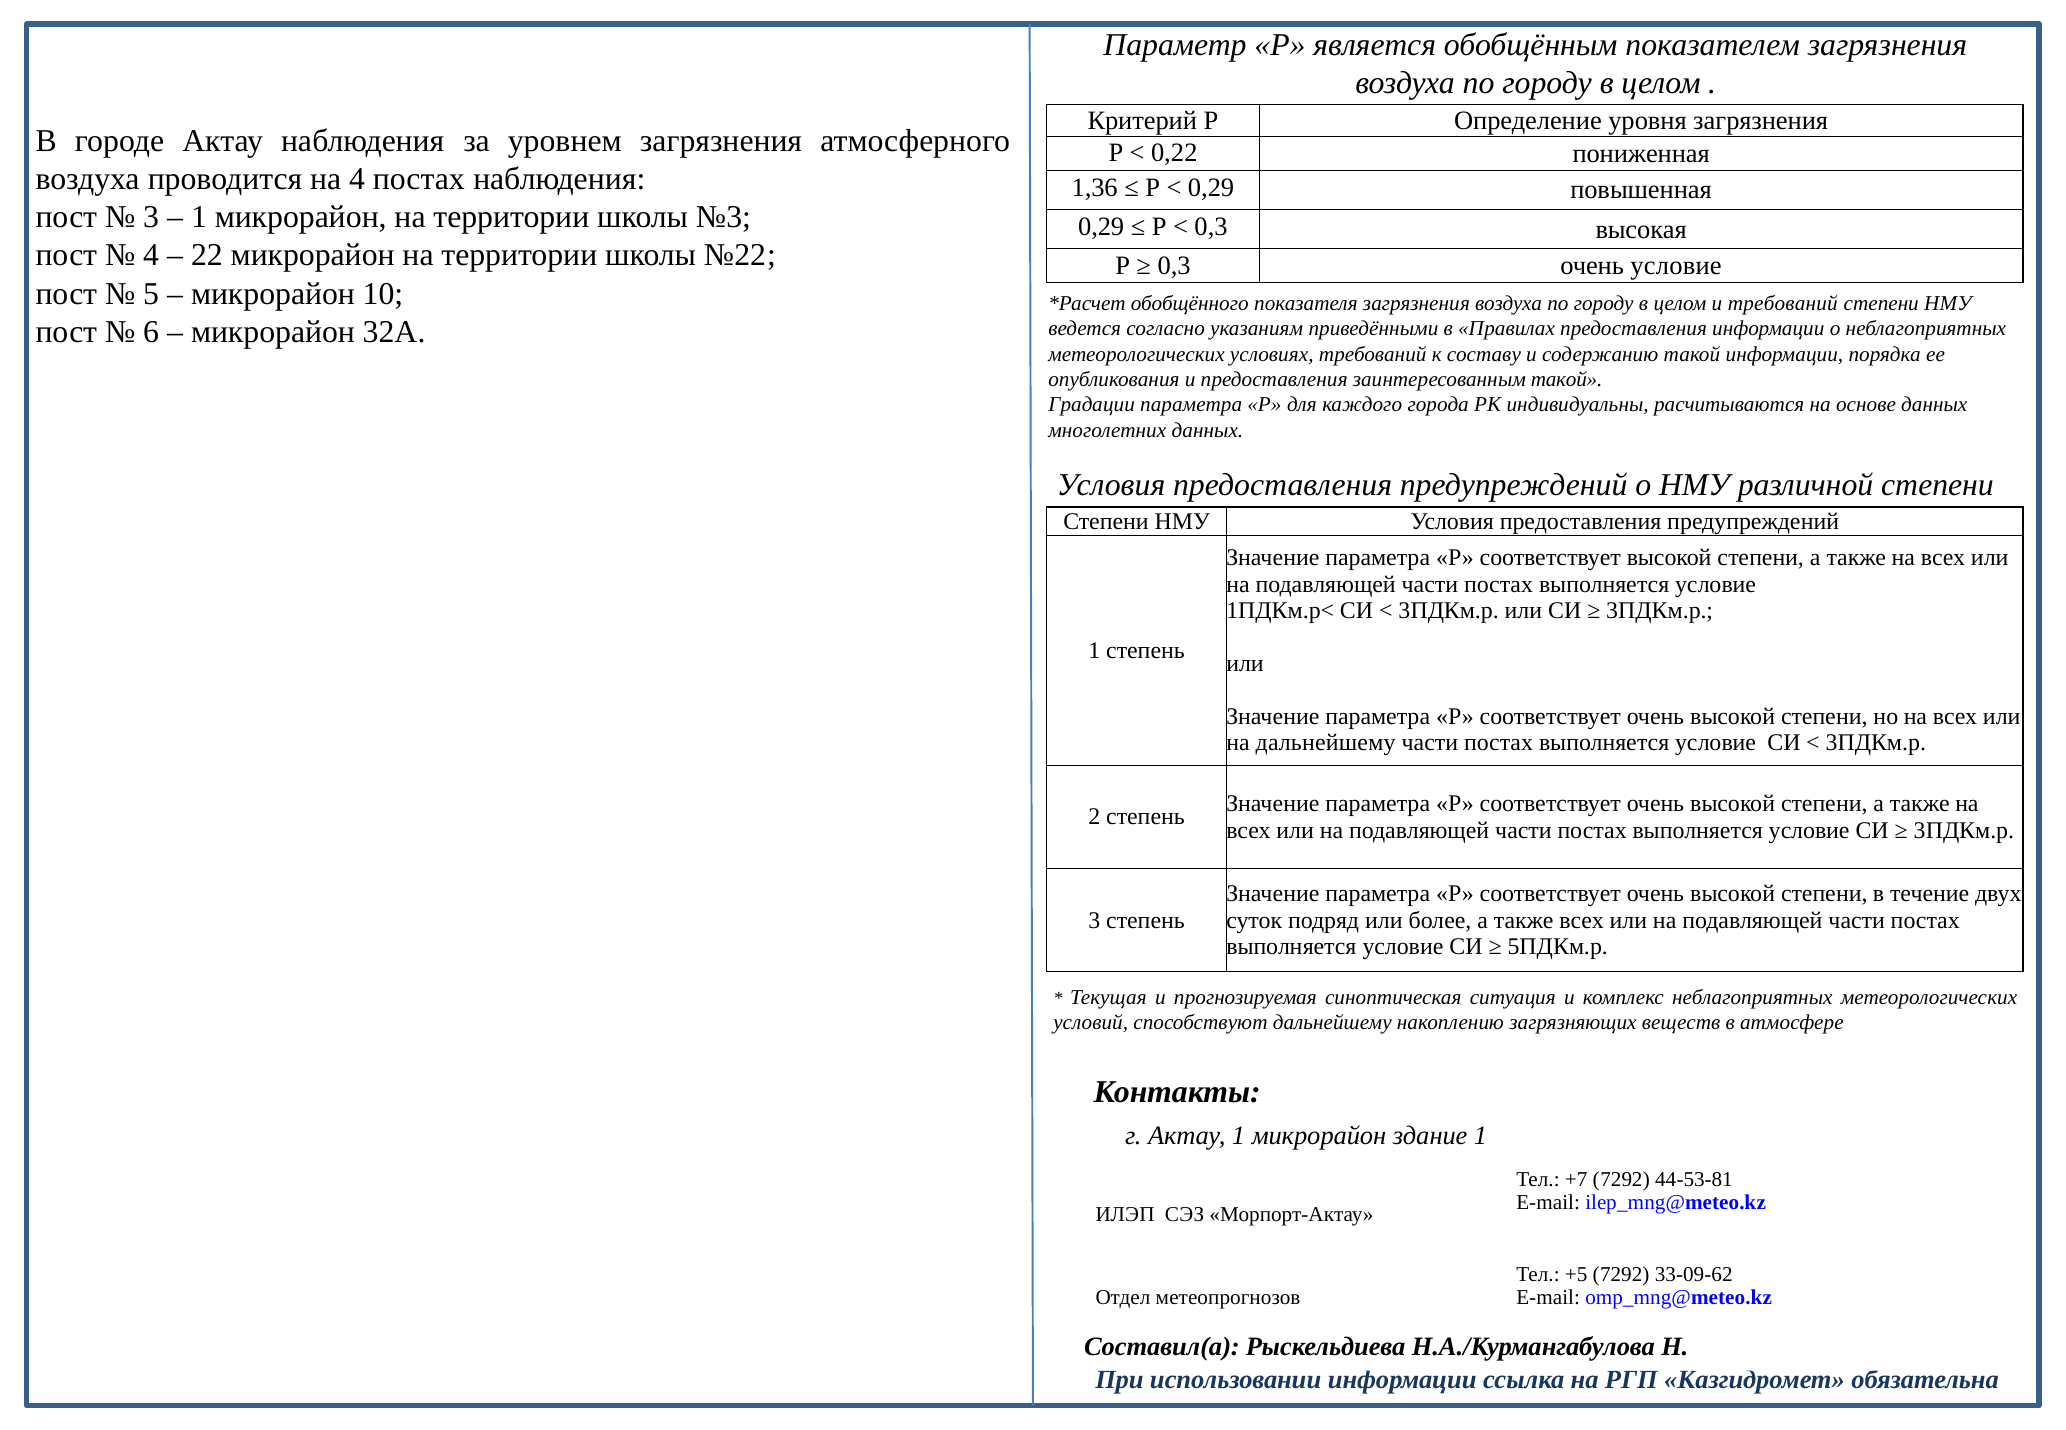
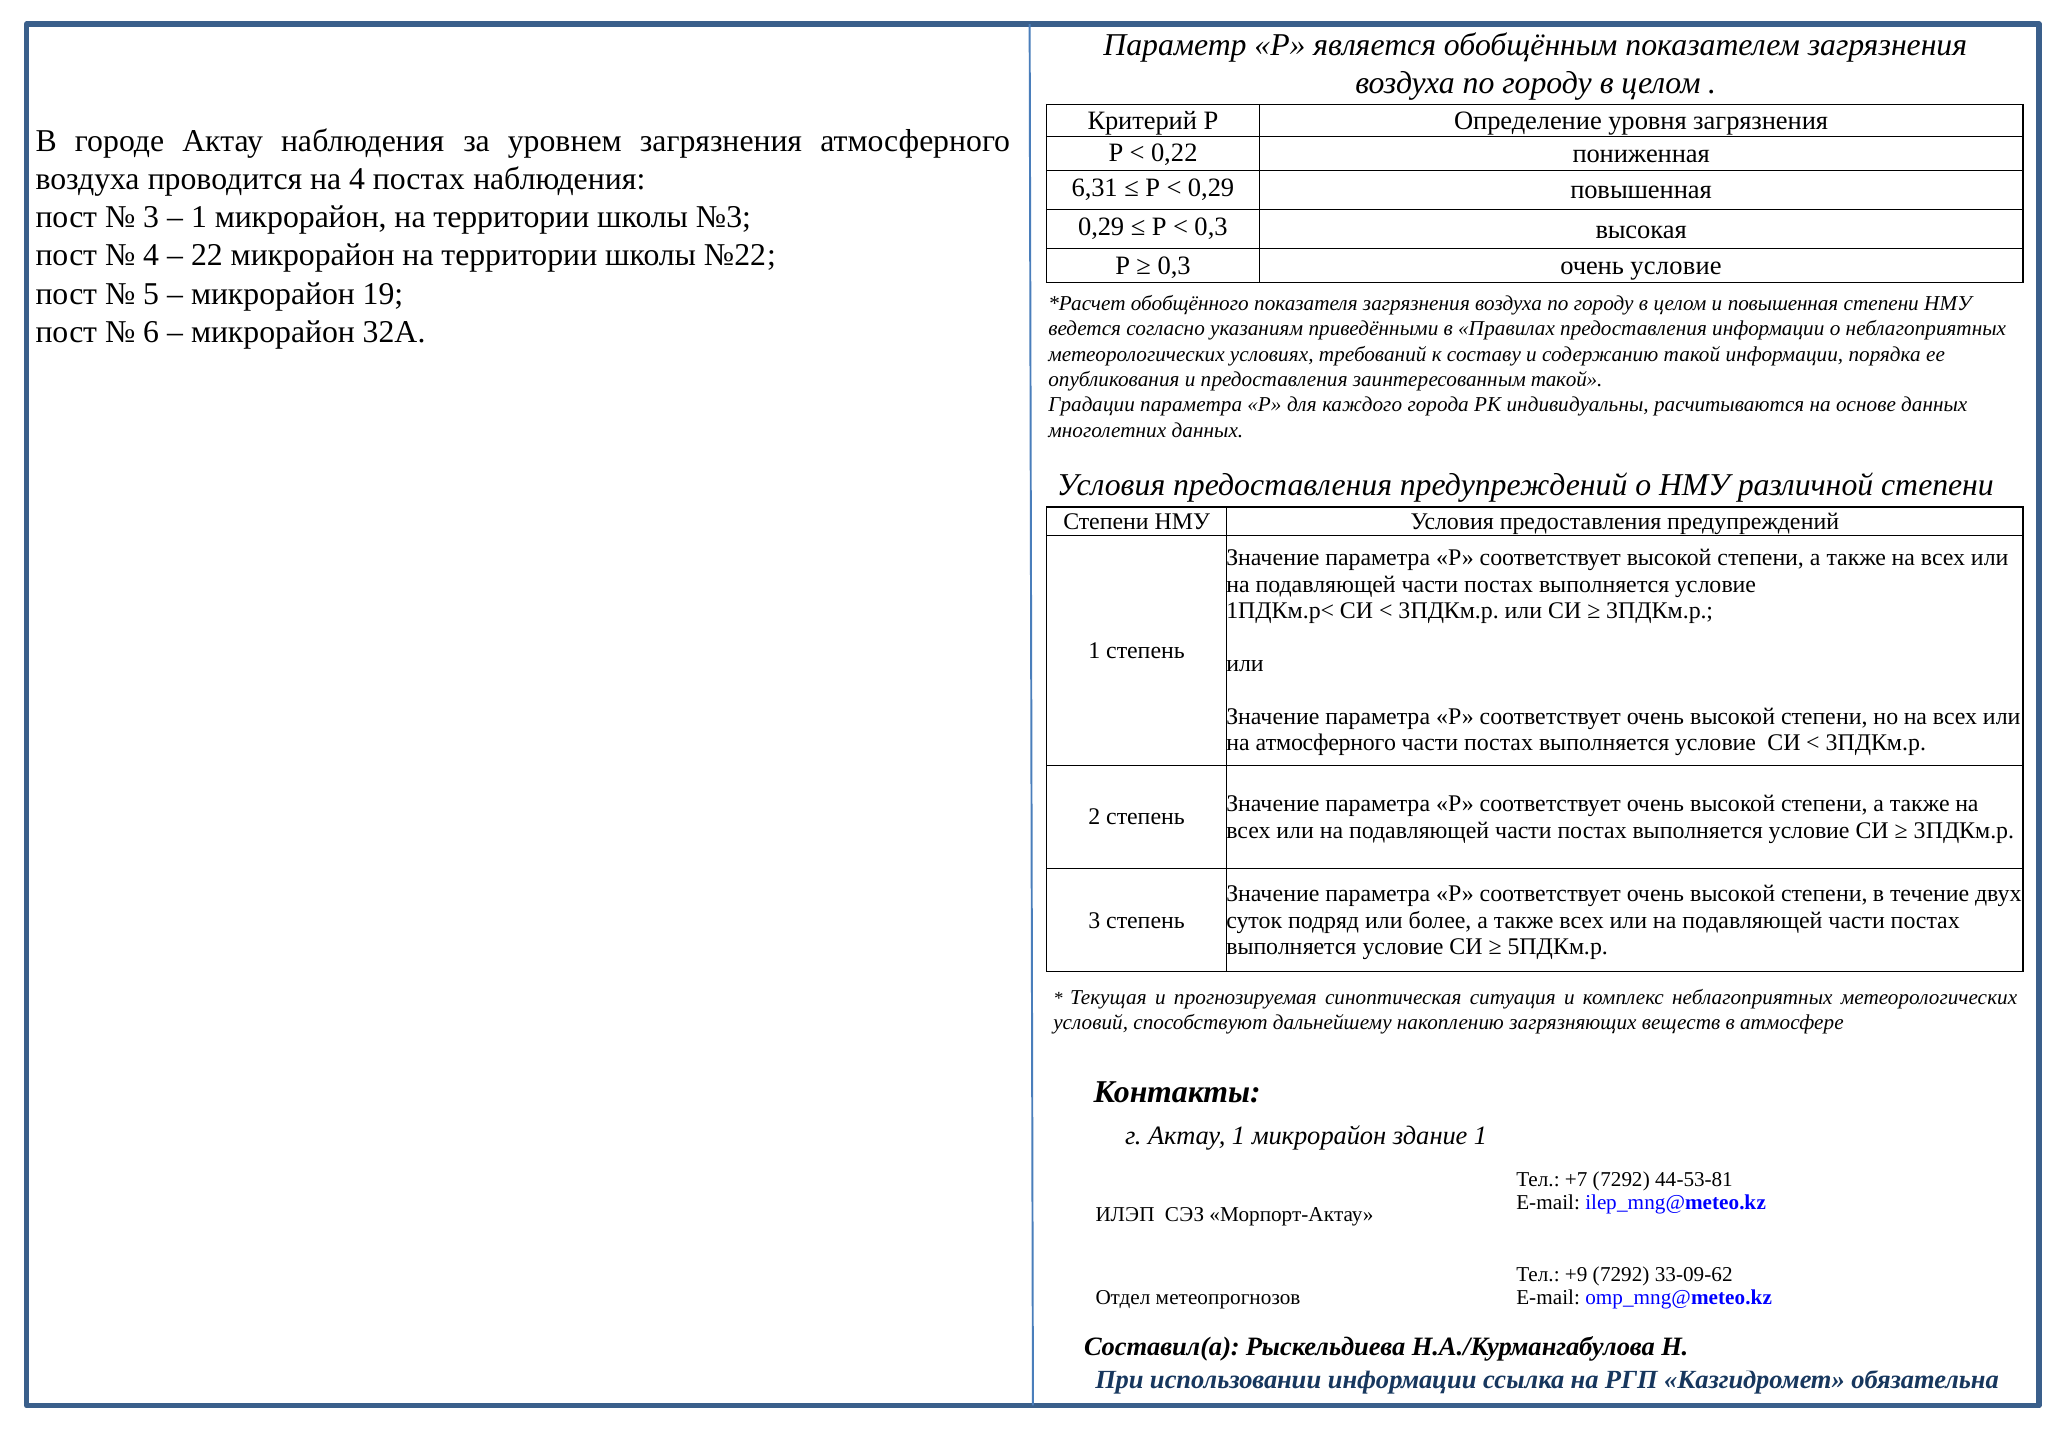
1,36: 1,36 -> 6,31 (1095, 187)
10: 10 -> 19 (383, 294)
и требований: требований -> повышенная (1783, 303)
на дальнейшему: дальнейшему -> атмосферного (1326, 743)
+5: +5 -> +9 (1576, 1275)
